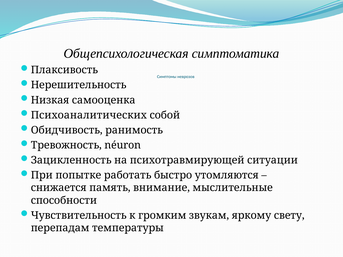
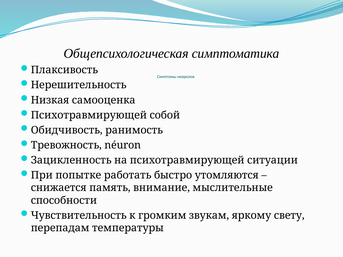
Психоаналитических: Психоаналитических -> Психотравмирующей (89, 115)
